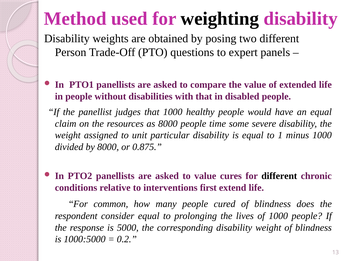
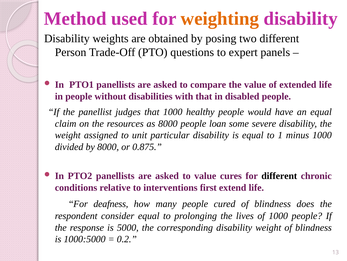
weighting colour: black -> orange (220, 19)
time: time -> loan (218, 123)
common: common -> deafness (111, 203)
